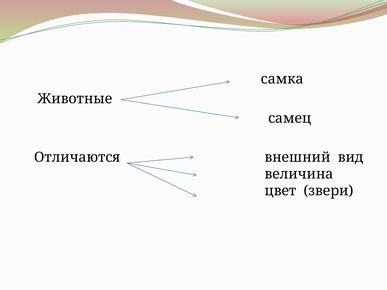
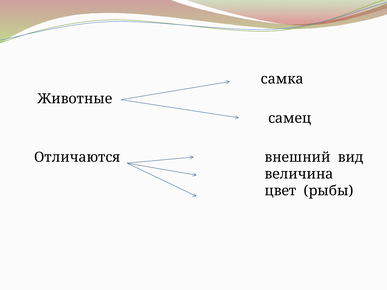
звери: звери -> рыбы (329, 191)
